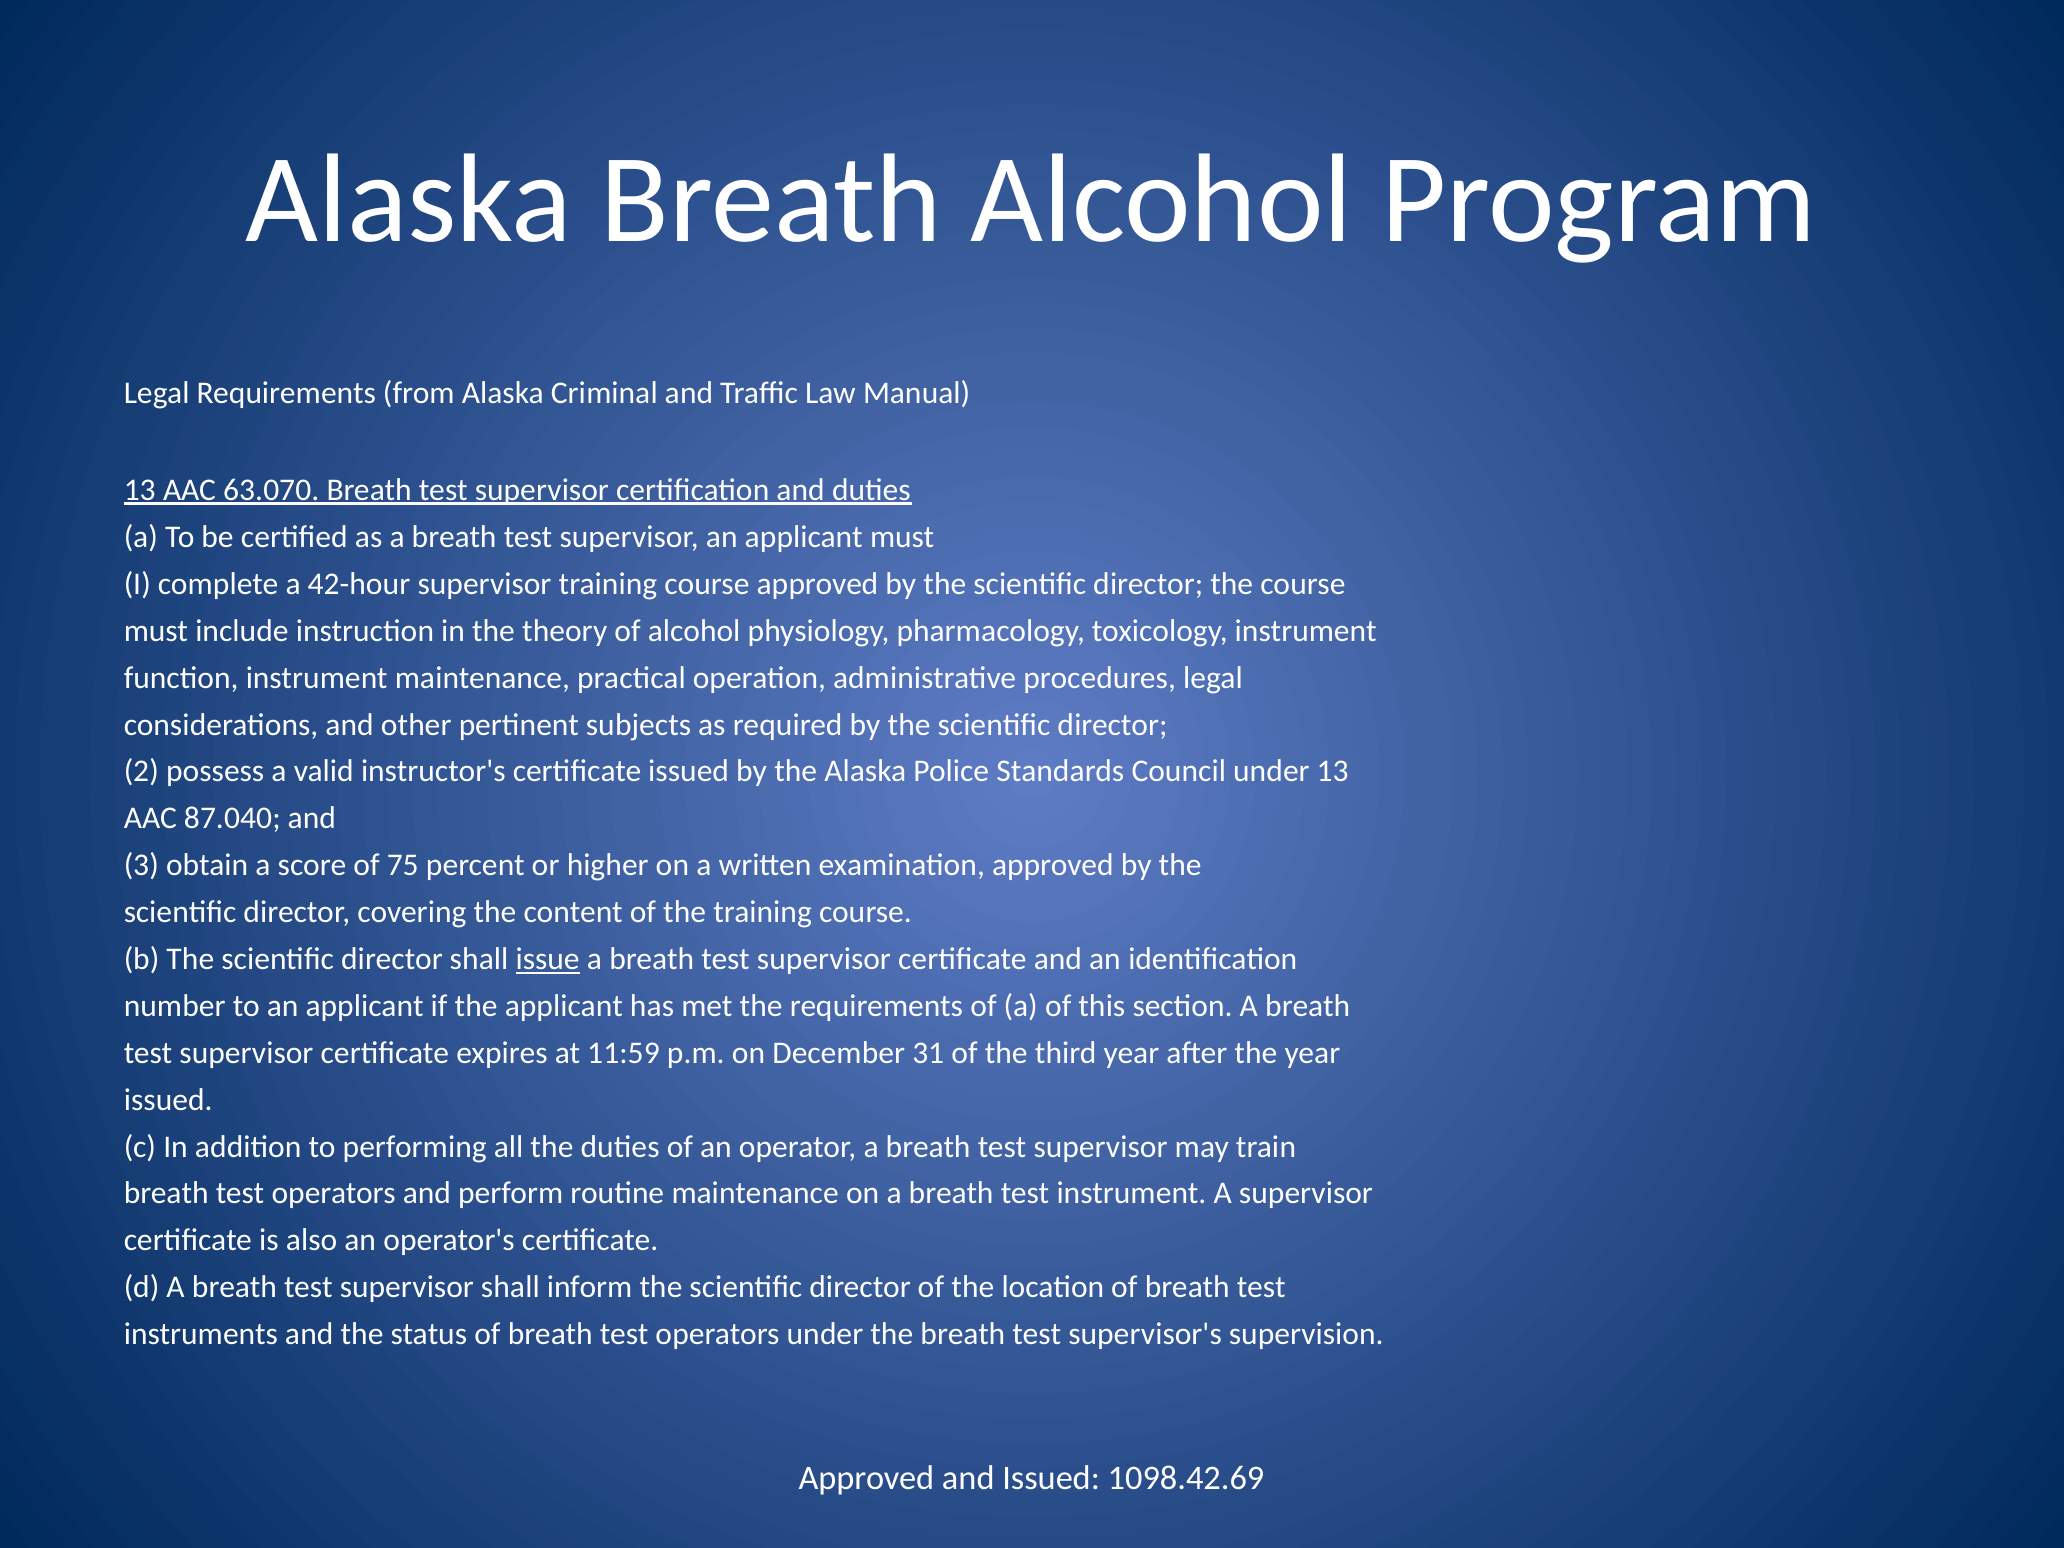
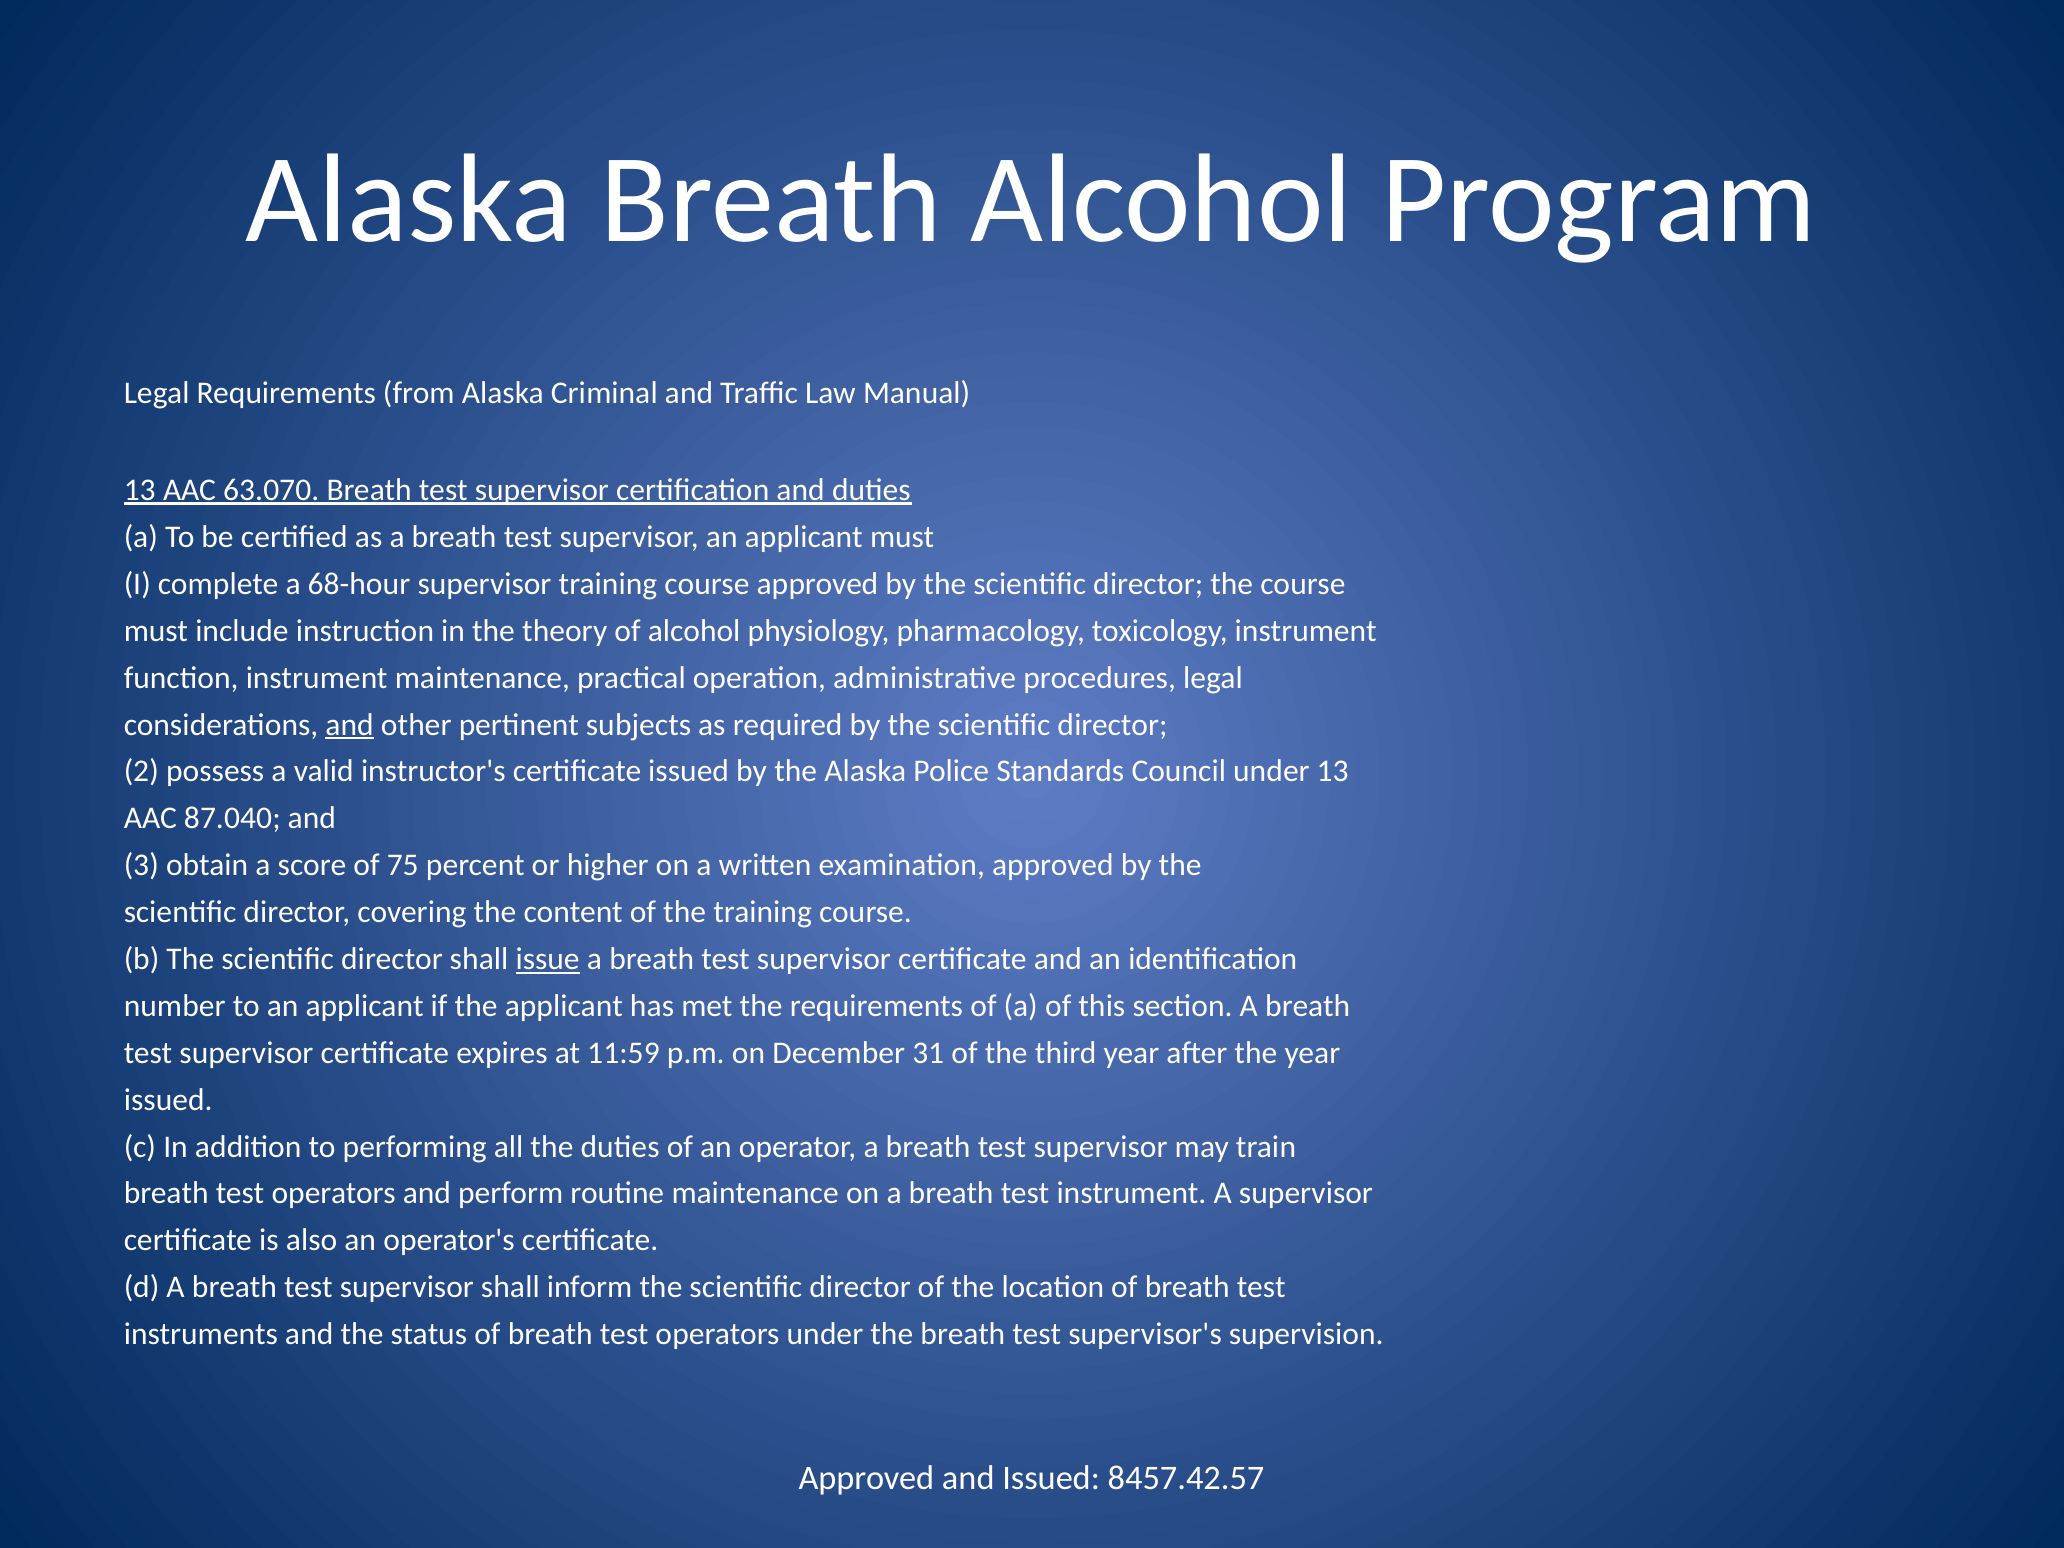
42-hour: 42-hour -> 68-hour (359, 584)
and underline: none -> present (350, 725)
1098.42.69: 1098.42.69 -> 8457.42.57 (1186, 1478)
